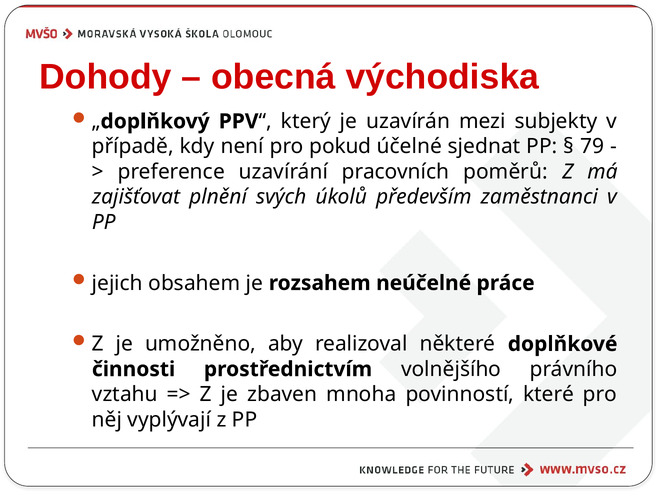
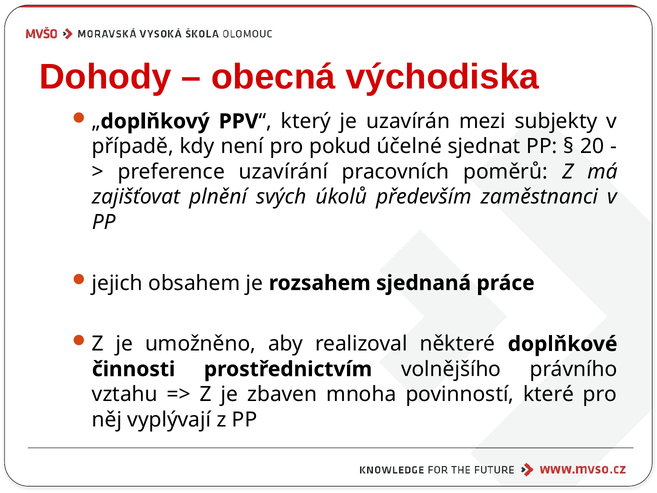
79: 79 -> 20 (592, 146)
neúčelné: neúčelné -> sjednaná (424, 283)
